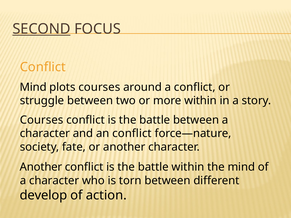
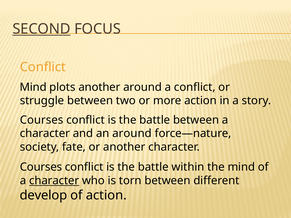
plots courses: courses -> another (99, 87)
more within: within -> action (200, 101)
an conflict: conflict -> around (132, 134)
Another: Another -> Courses (41, 167)
character underline: none -> present (54, 181)
